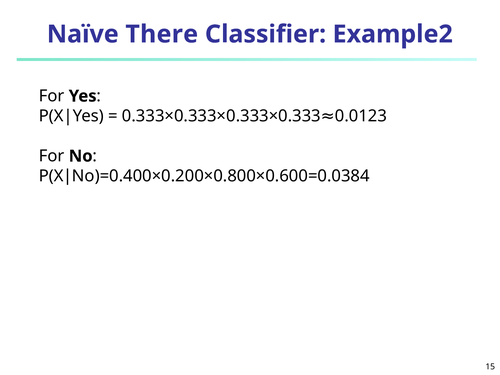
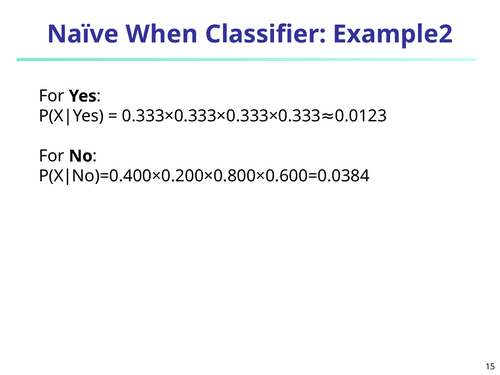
There: There -> When (162, 34)
